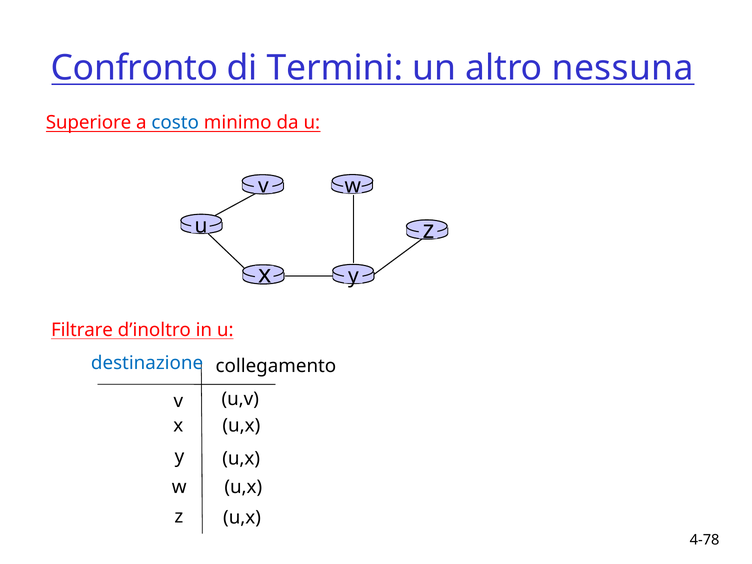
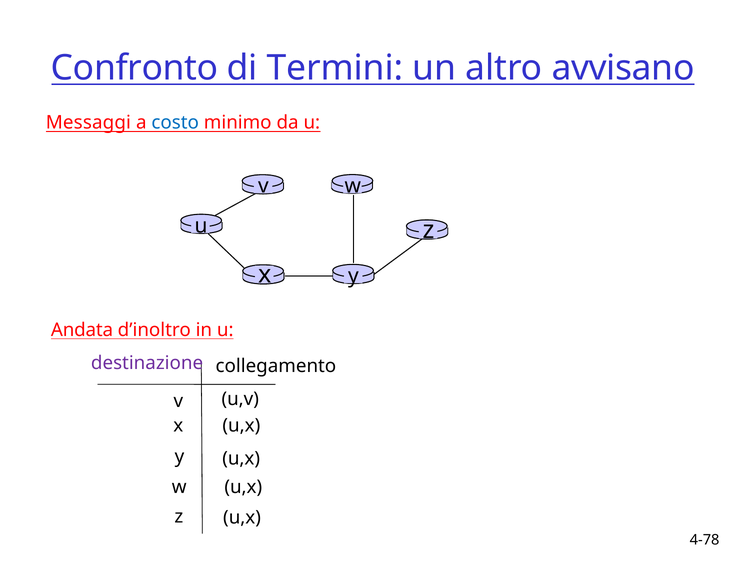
nessuna: nessuna -> avvisano (623, 68)
Superiore: Superiore -> Messaggi (88, 123)
Filtrare: Filtrare -> Andata (82, 330)
destinazione colour: blue -> purple (147, 363)
